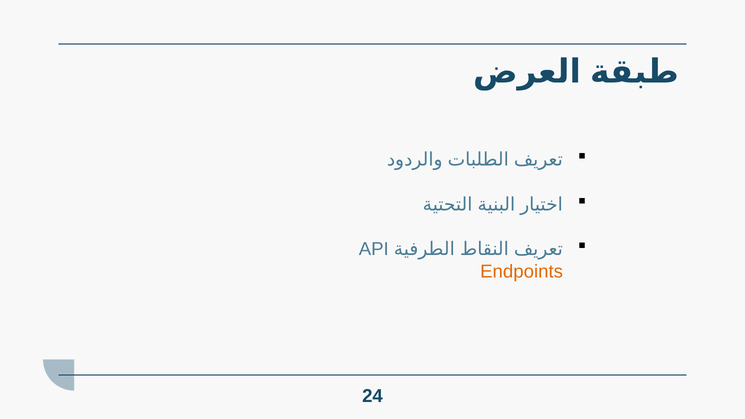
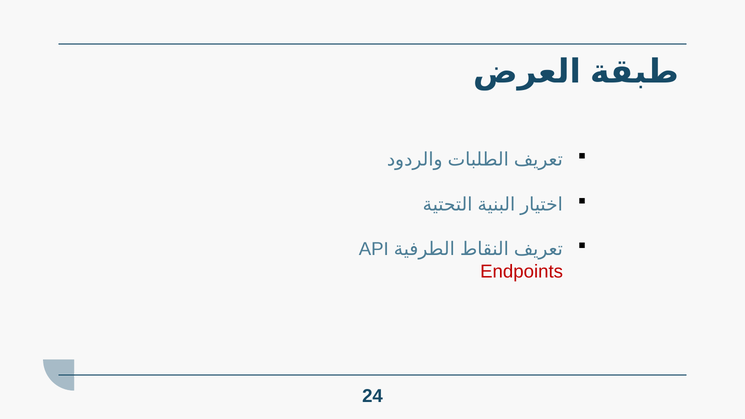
Endpoints colour: orange -> red (522, 272)
